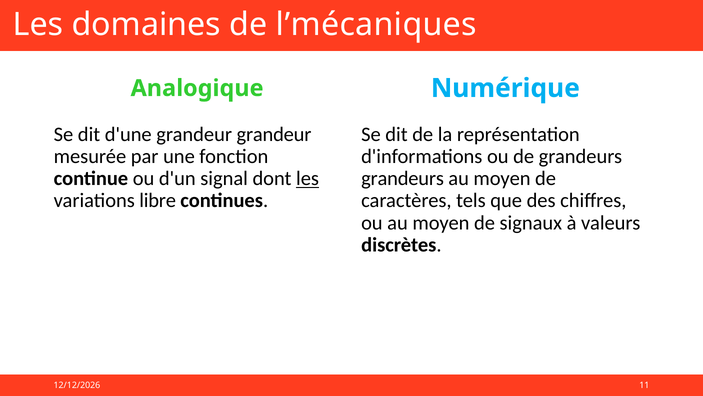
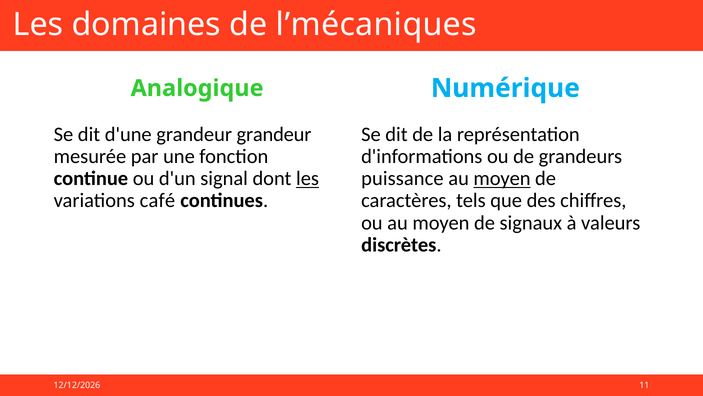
grandeurs: grandeurs -> puissance (402, 178)
moyen underline: none -> present (502, 178)
libre: libre -> café (157, 200)
